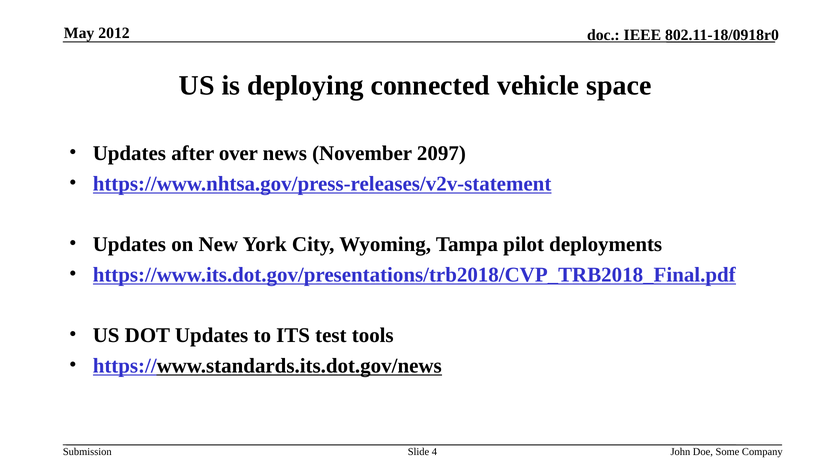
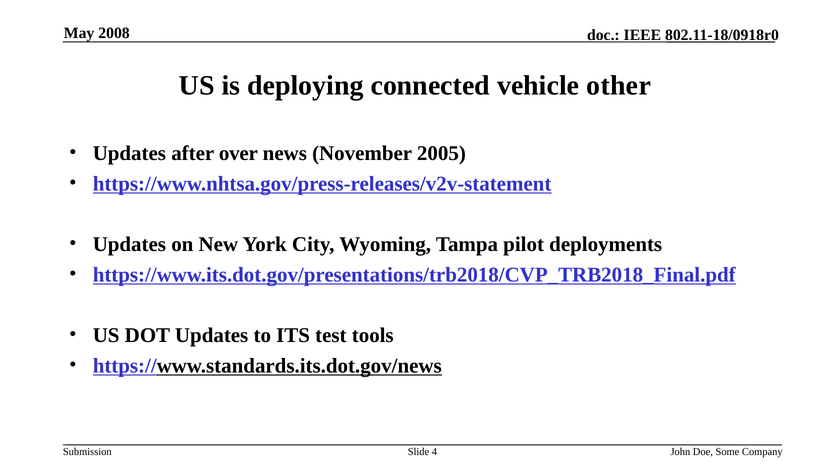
2012: 2012 -> 2008 (114, 33)
space: space -> other (619, 86)
2097: 2097 -> 2005 (441, 153)
